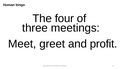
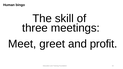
four: four -> skill (64, 18)
